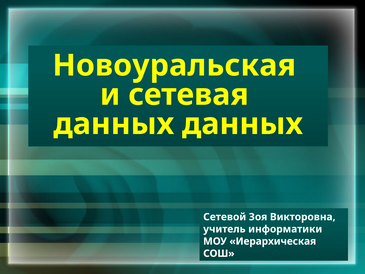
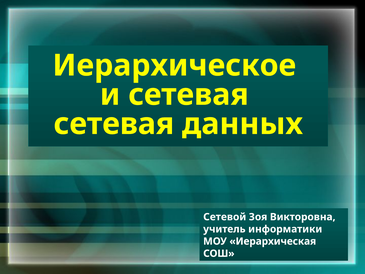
Новоуральская: Новоуральская -> Иерархическое (174, 65)
данных: данных -> сетевая (114, 124)
